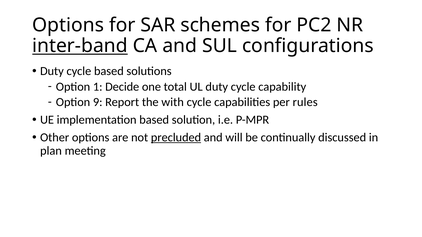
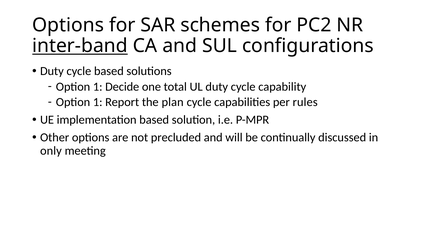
9: 9 -> 1 (98, 102)
with: with -> plan (173, 102)
precluded underline: present -> none (176, 138)
plan: plan -> only (51, 151)
